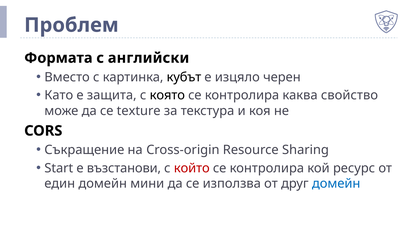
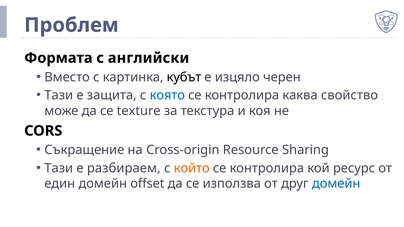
Като: Като -> Тази (59, 95)
която colour: black -> blue (167, 95)
Start: Start -> Тази (59, 168)
възстанови: възстанови -> разбираем (124, 168)
който colour: red -> orange (192, 168)
мини: мини -> offset (147, 184)
